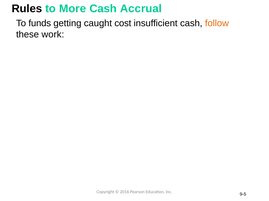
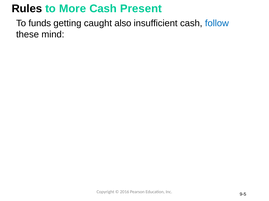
Accrual: Accrual -> Present (141, 9)
cost: cost -> also (123, 23)
follow colour: orange -> blue (217, 23)
work: work -> mind (53, 35)
